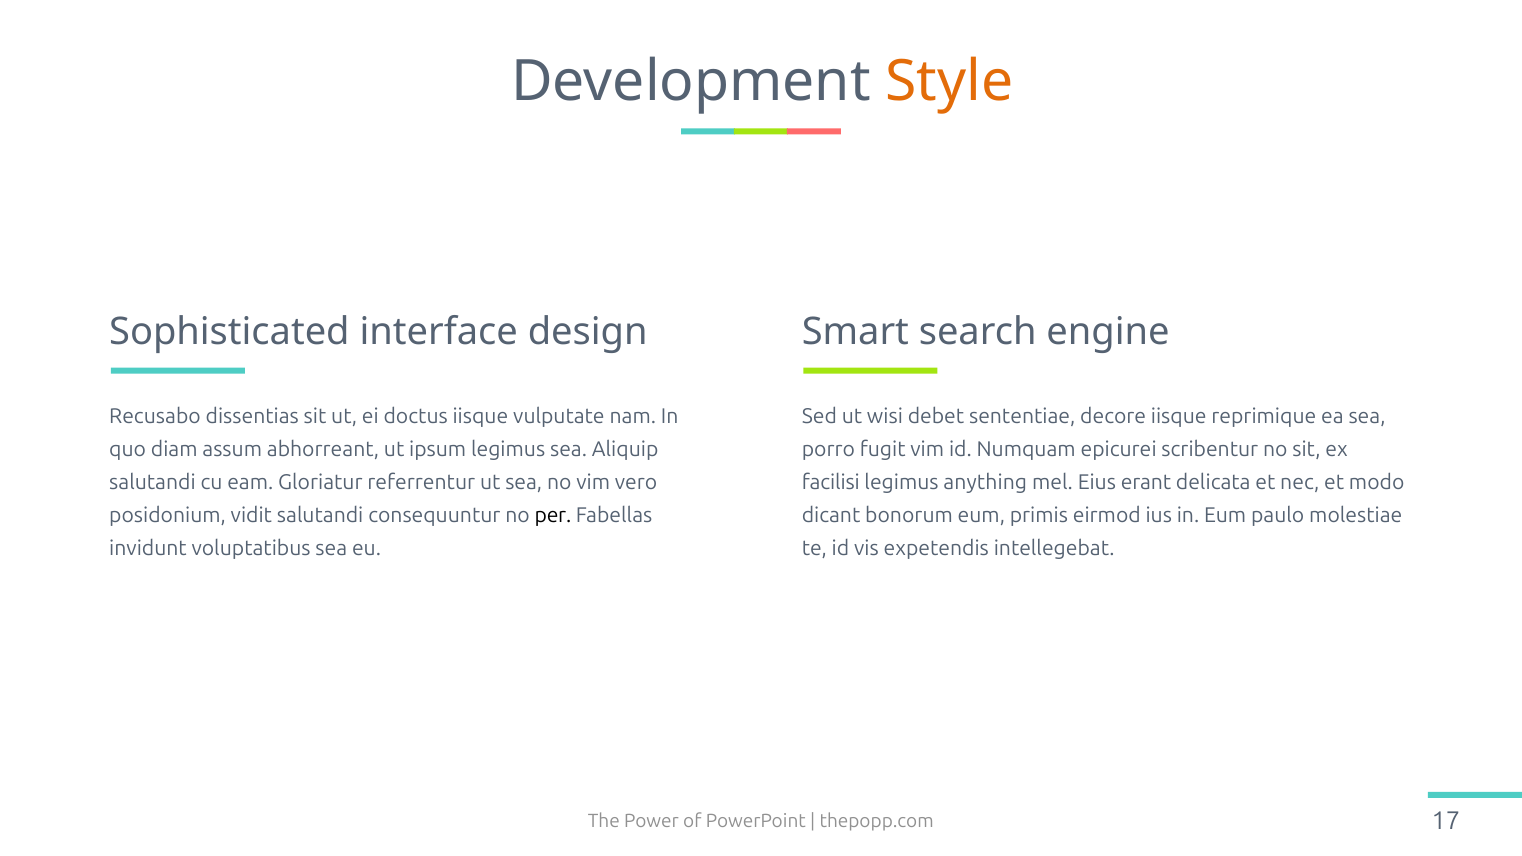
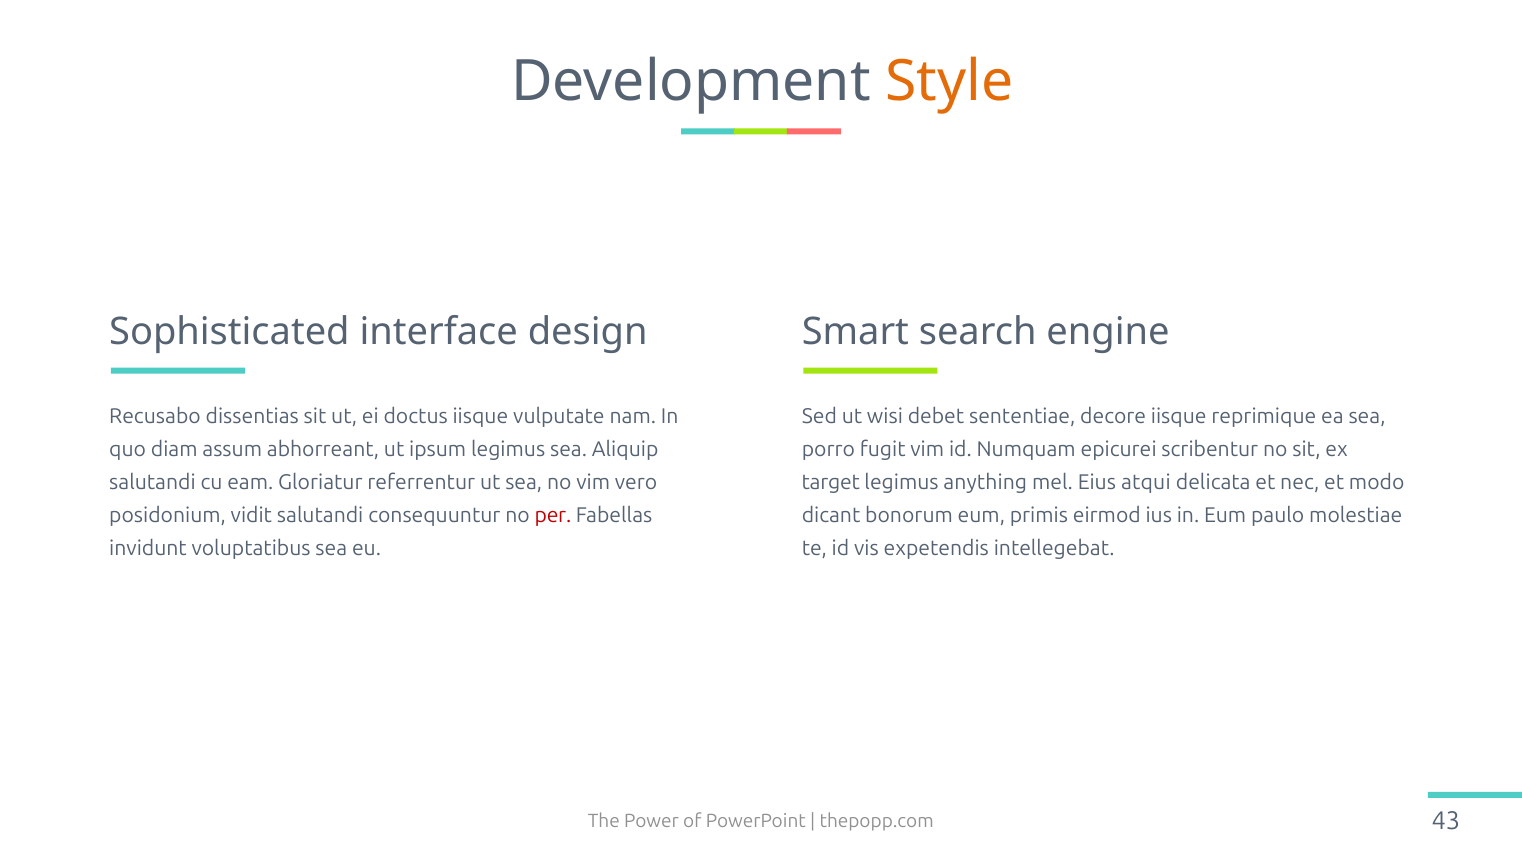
facilisi: facilisi -> target (831, 483)
erant: erant -> atqui (1146, 483)
per colour: black -> red (553, 516)
17: 17 -> 43 (1446, 821)
